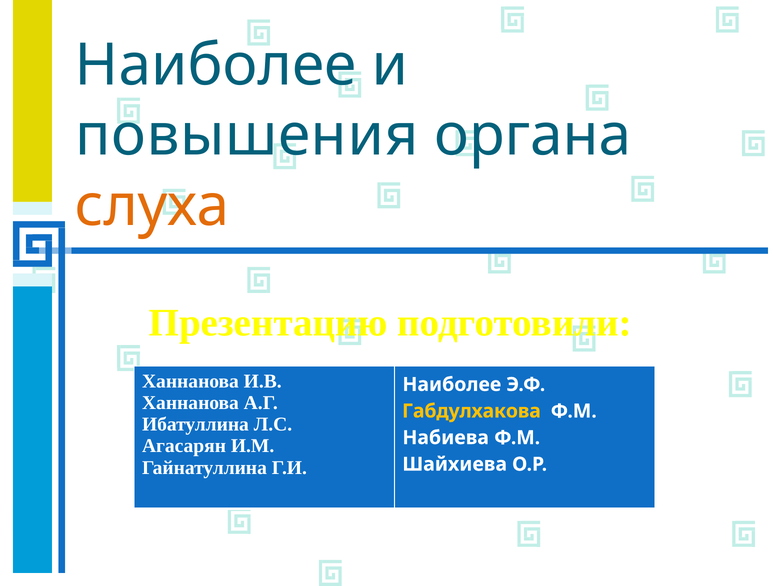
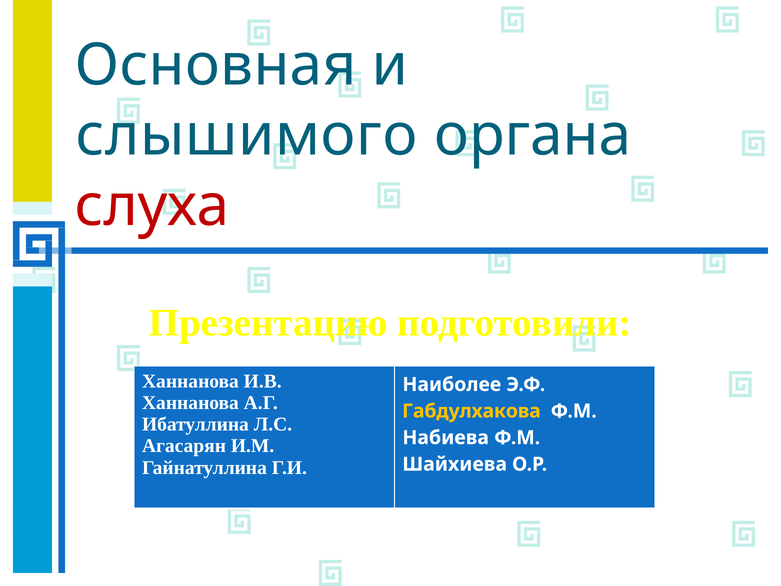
Наиболее: Наиболее -> Основная (216, 65)
повышения: повышения -> слышимого (247, 136)
слуха colour: orange -> red (152, 206)
